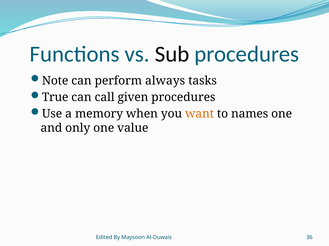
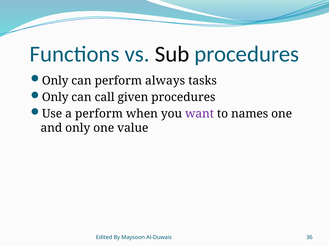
Note: Note -> Only (55, 81)
True: True -> Only (55, 97)
a memory: memory -> perform (99, 114)
want colour: orange -> purple (200, 114)
